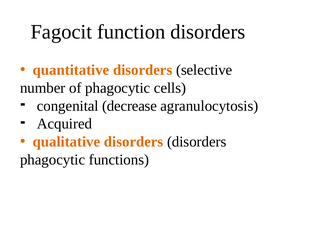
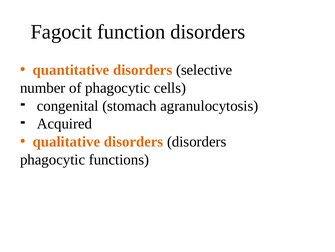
decrease: decrease -> stomach (129, 106)
